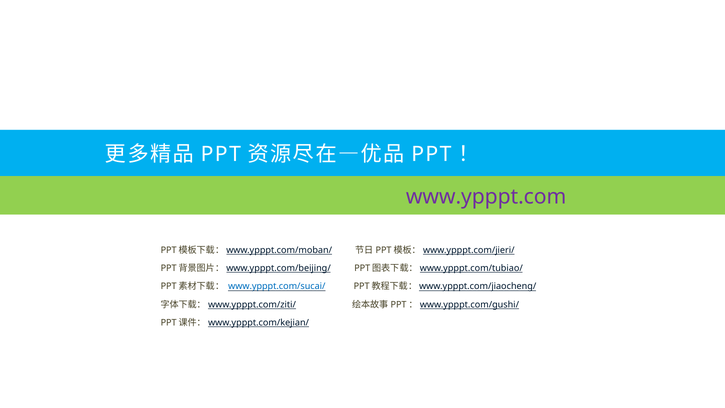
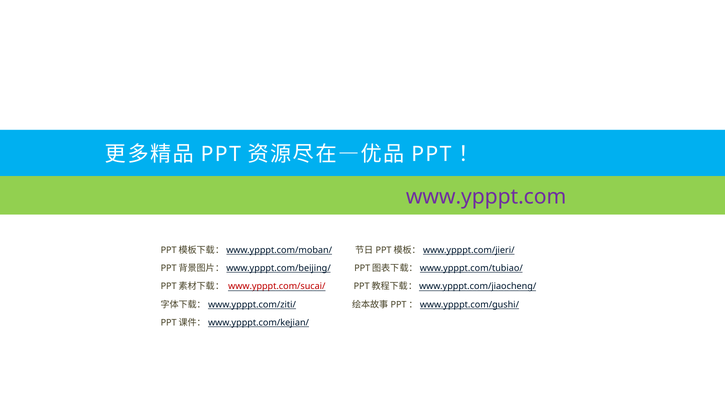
www.ypppt.com/sucai/ colour: blue -> red (277, 286)
